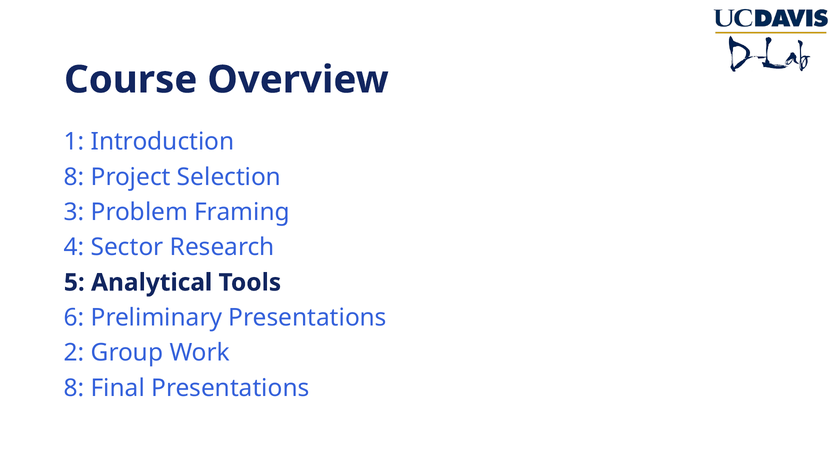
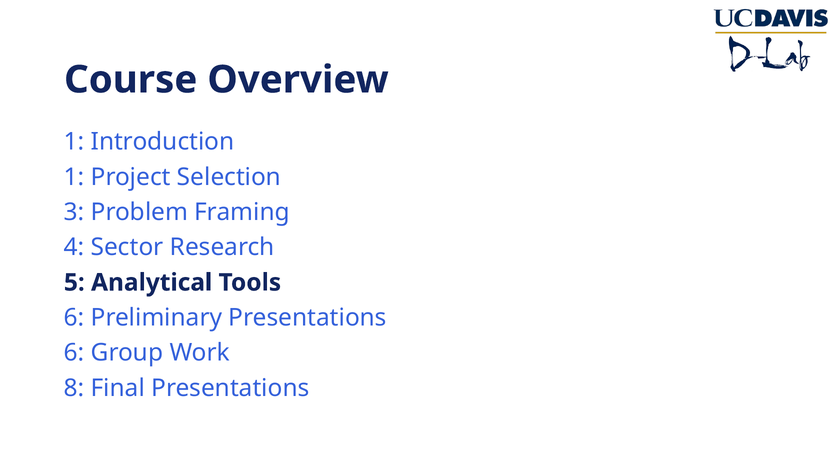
8: 8 -> 1 (74, 177)
2: 2 -> 6 (74, 353)
